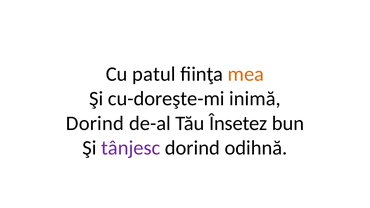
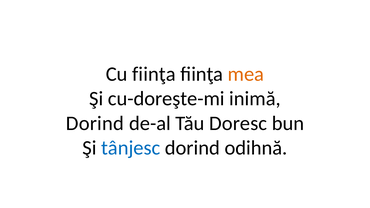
Cu patul: patul -> fiinţa (154, 74)
Însetez: Însetez -> Doresc (238, 123)
tânjesc colour: purple -> blue (131, 148)
